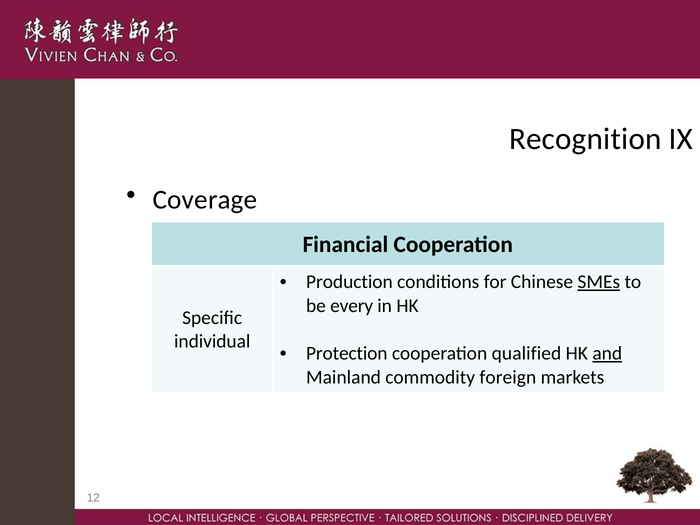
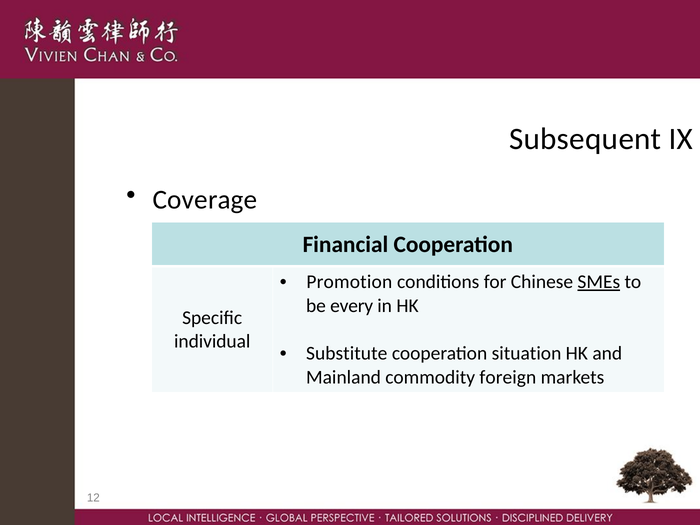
Recognition: Recognition -> Subsequent (585, 139)
Production: Production -> Promotion (349, 282)
Protection: Protection -> Substitute (347, 353)
qualified: qualified -> situation (527, 353)
and underline: present -> none (607, 353)
